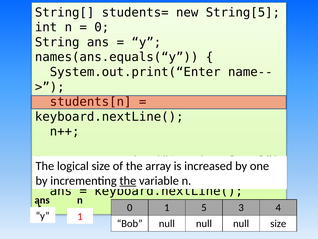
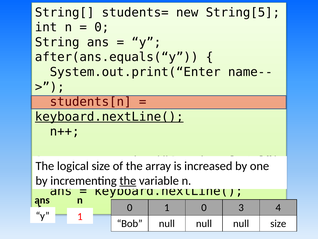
names(ans.equals(“y: names(ans.equals(“y -> after(ans.equals(“y (117, 57)
keyboard.nextLine( underline: none -> present (109, 116)
1 5: 5 -> 0 (204, 207)
